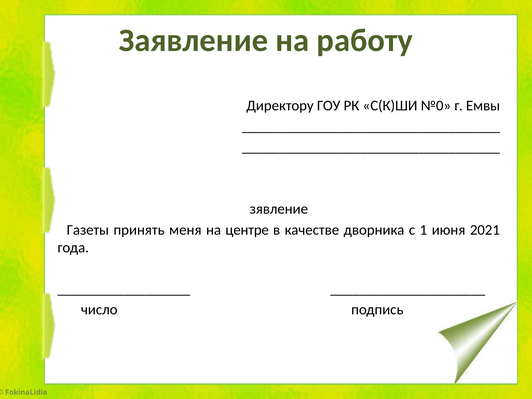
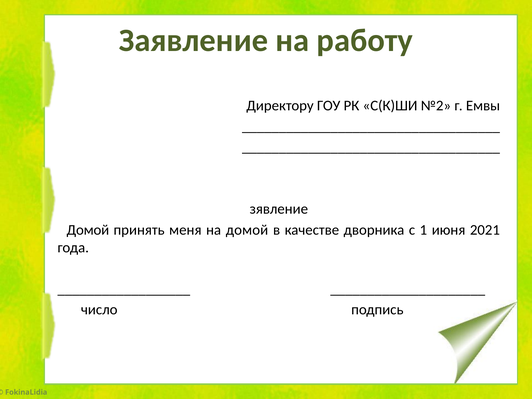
№0: №0 -> №2 (436, 106)
Газеты: Газеты -> Домой (88, 230)
на центре: центре -> домой (247, 230)
